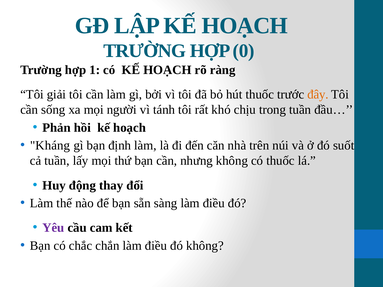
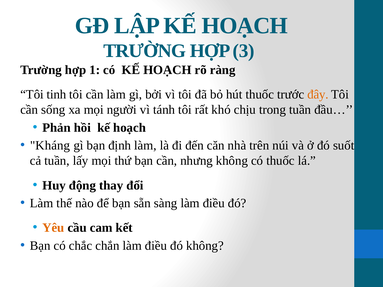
0: 0 -> 3 (244, 51)
giải: giải -> tinh (56, 94)
Yêu colour: purple -> orange (53, 228)
